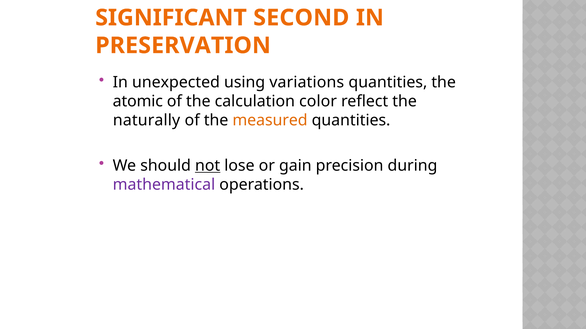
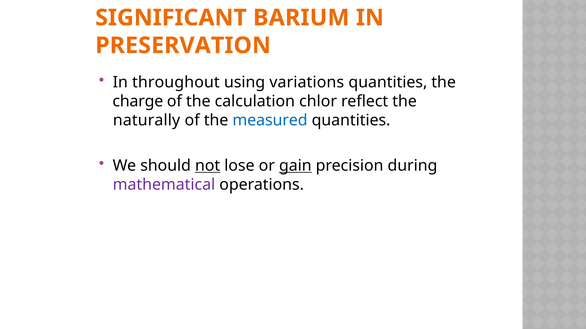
SECOND: SECOND -> BARIUM (301, 18)
unexpected: unexpected -> throughout (176, 82)
atomic: atomic -> charge (138, 101)
color: color -> chlor (318, 101)
measured colour: orange -> blue (270, 120)
gain underline: none -> present (295, 166)
